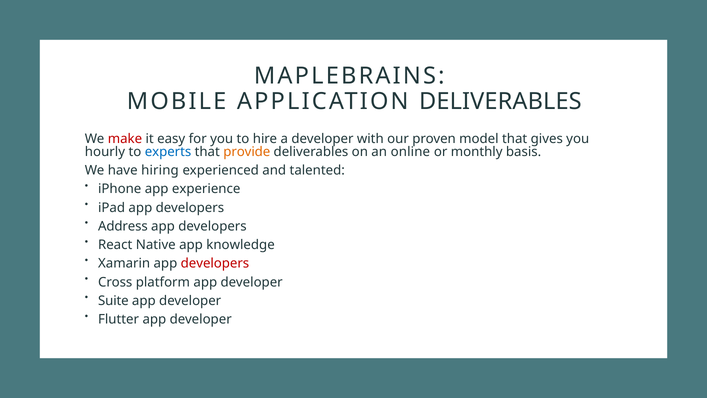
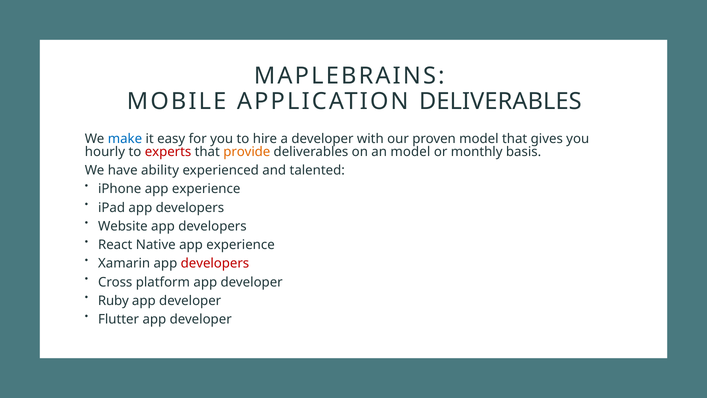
make colour: red -> blue (125, 139)
experts colour: blue -> red (168, 152)
an online: online -> model (410, 152)
hiring: hiring -> ability (160, 170)
Address: Address -> Website (123, 226)
Native app knowledge: knowledge -> experience (241, 245)
Suite: Suite -> Ruby (113, 301)
